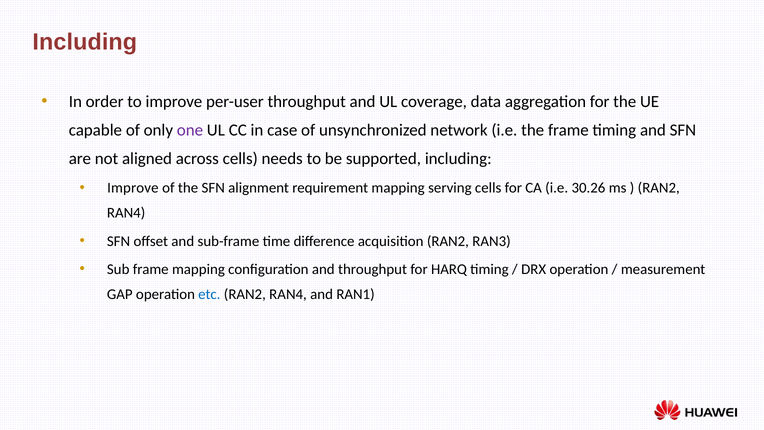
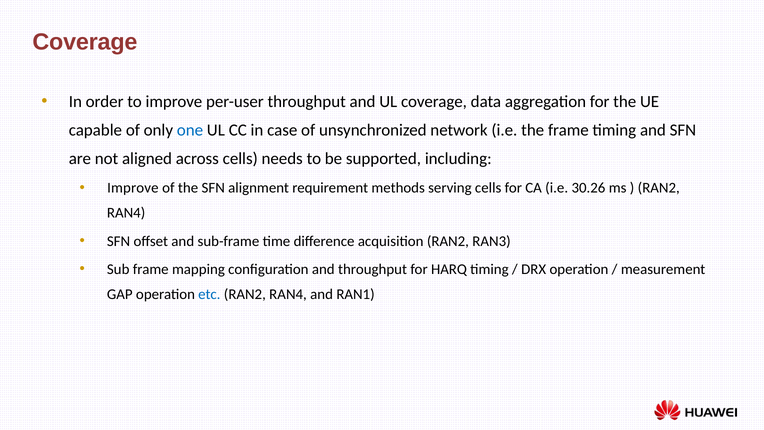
Including: Including -> Coverage (85, 42)
one colour: purple -> blue (190, 130)
requirement mapping: mapping -> methods (398, 188)
